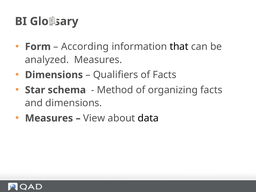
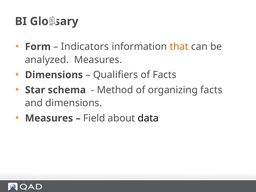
According: According -> Indicators (85, 47)
that colour: black -> orange (179, 47)
View: View -> Field (94, 118)
